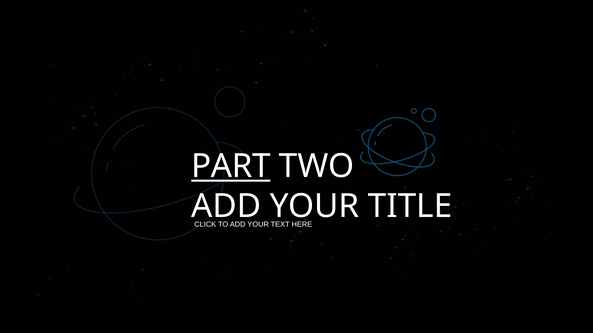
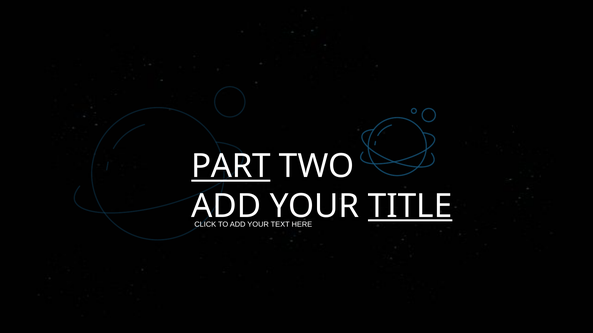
TITLE underline: none -> present (410, 206)
